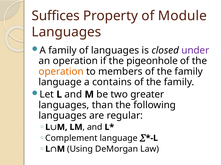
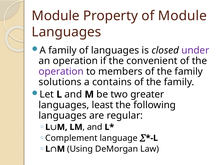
Suffices: Suffices -> Module (56, 16)
pigeonhole: pigeonhole -> convenient (152, 61)
operation colour: orange -> purple (61, 72)
language: language -> solutions (60, 82)
than: than -> least (103, 105)
